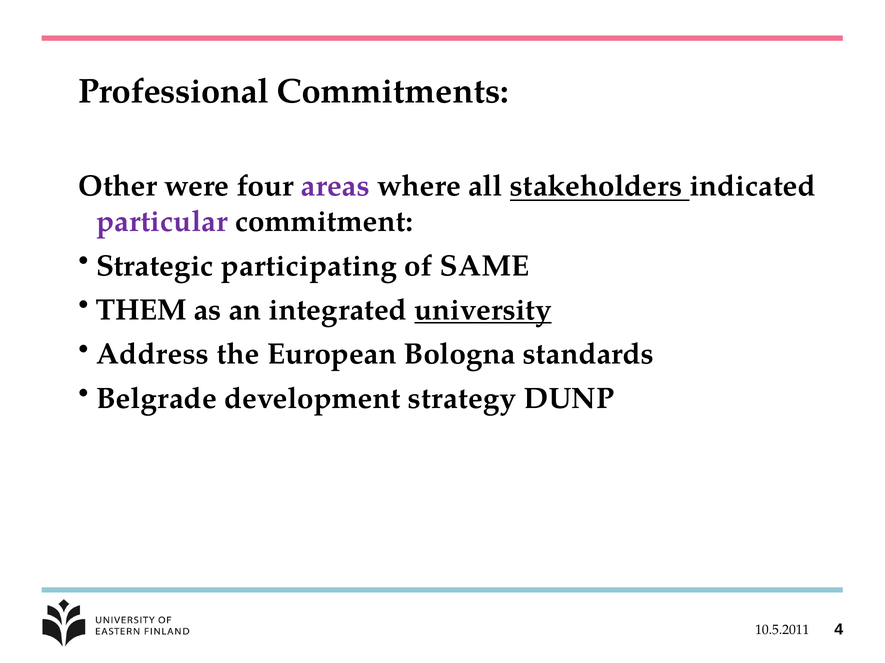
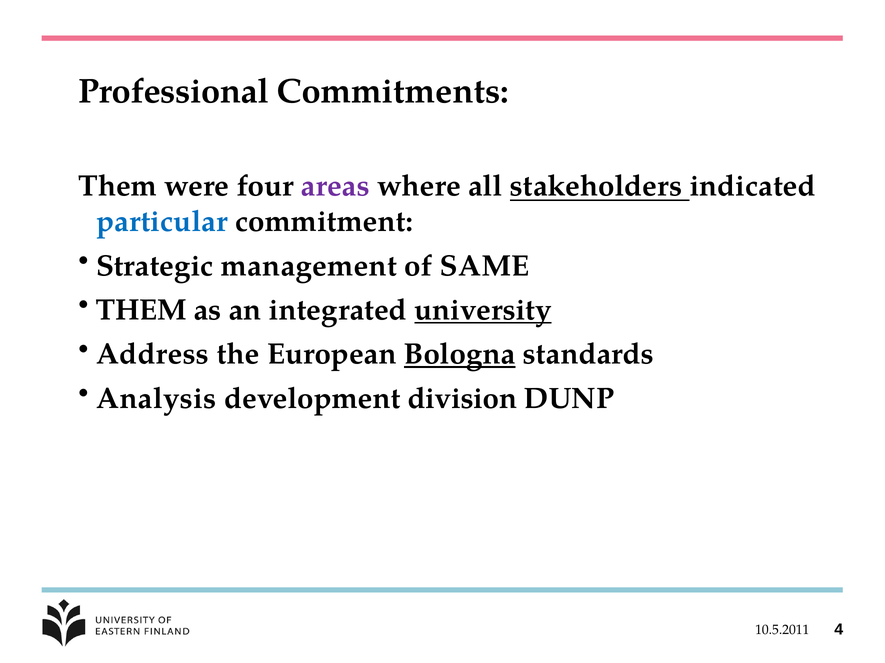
Other: Other -> Them (118, 186)
particular colour: purple -> blue (162, 222)
participating: participating -> management (309, 266)
Bologna underline: none -> present (460, 355)
Belgrade: Belgrade -> Analysis (156, 399)
strategy: strategy -> division (462, 399)
